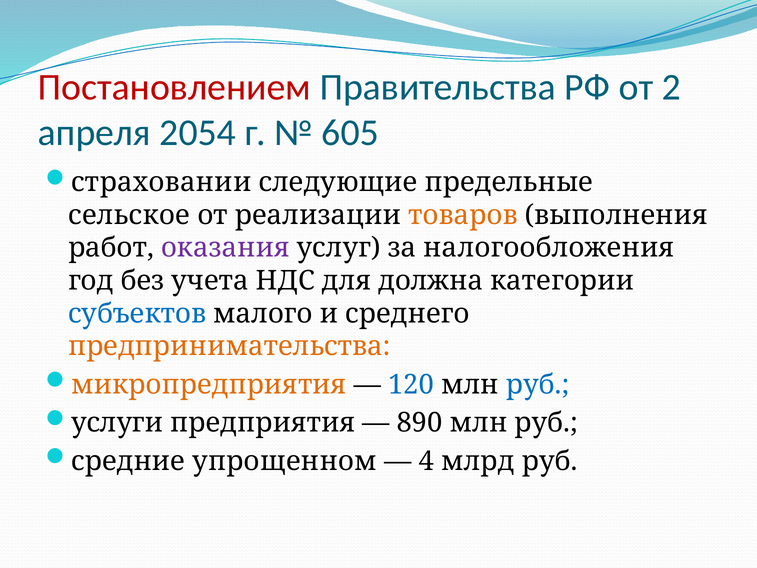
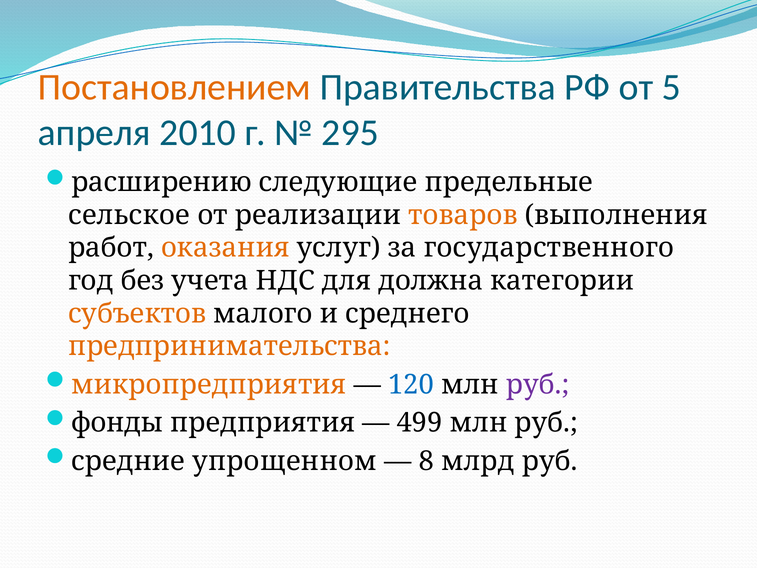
Постановлением colour: red -> orange (174, 87)
2: 2 -> 5 (671, 87)
2054: 2054 -> 2010 (198, 133)
605: 605 -> 295 (350, 133)
страховании: страховании -> расширению (162, 182)
оказания colour: purple -> orange (225, 248)
налогообложения: налогообложения -> государственного (549, 248)
субъектов colour: blue -> orange (137, 313)
руб colour: blue -> purple (538, 384)
услуги: услуги -> фонды (117, 423)
890: 890 -> 499 (420, 423)
4: 4 -> 8 (426, 461)
